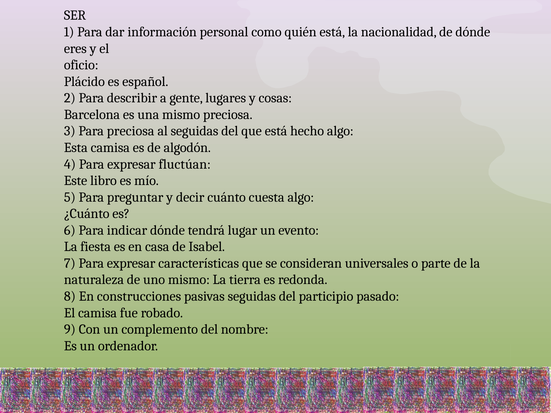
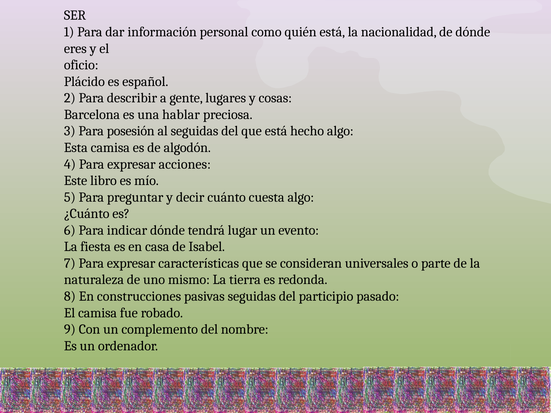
una mismo: mismo -> hablar (181, 115)
Para preciosa: preciosa -> posesión (131, 131)
fluctúan: fluctúan -> acciones (185, 164)
